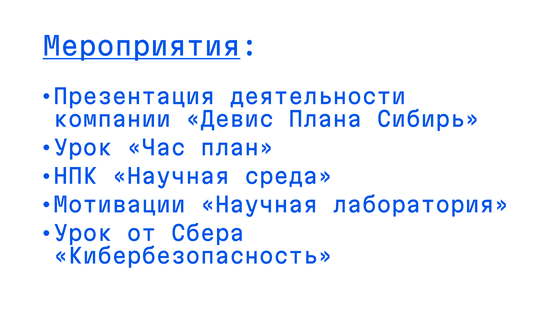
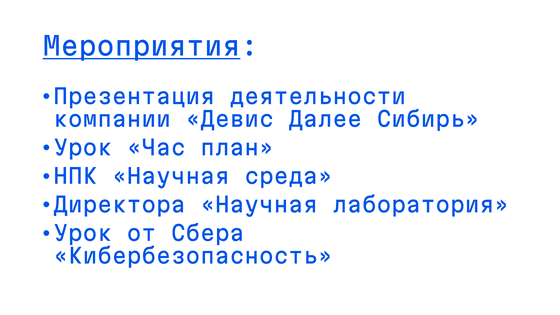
Плана: Плана -> Далее (325, 120)
Мотивации: Мотивации -> Директора (119, 205)
